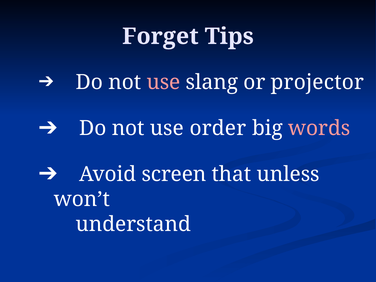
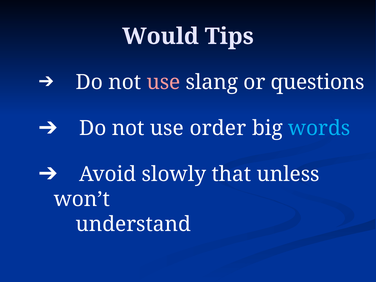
Forget: Forget -> Would (161, 36)
projector: projector -> questions (318, 82)
words colour: pink -> light blue (319, 128)
screen: screen -> slowly (174, 174)
